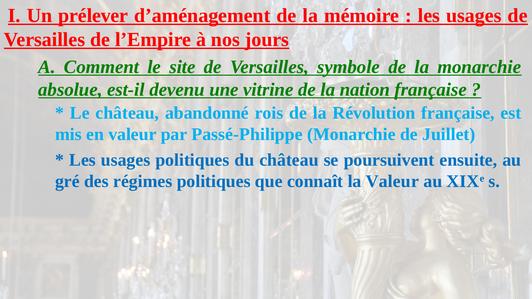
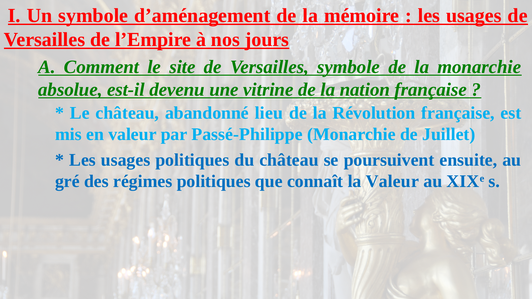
Un prélever: prélever -> symbole (93, 16)
rois: rois -> lieu (269, 113)
